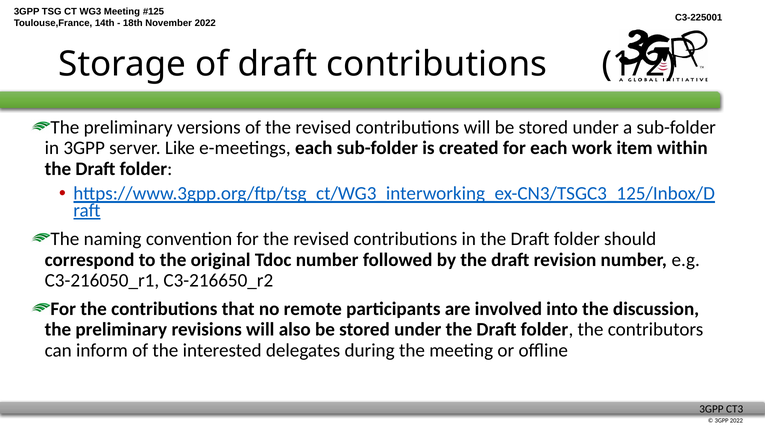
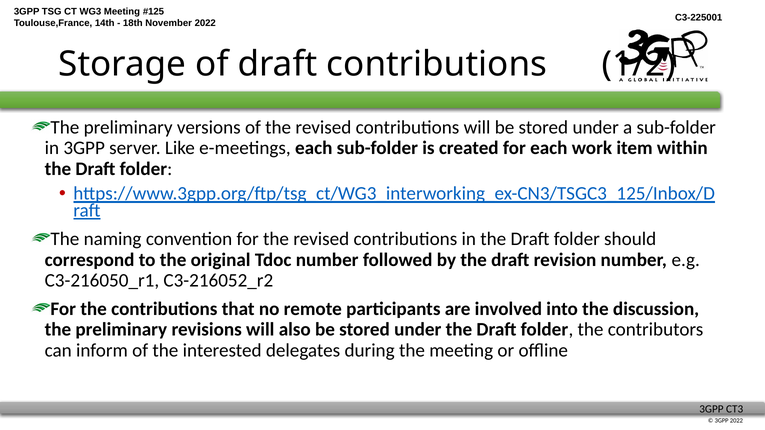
C3-216650_r2: C3-216650_r2 -> C3-216052_r2 (218, 281)
